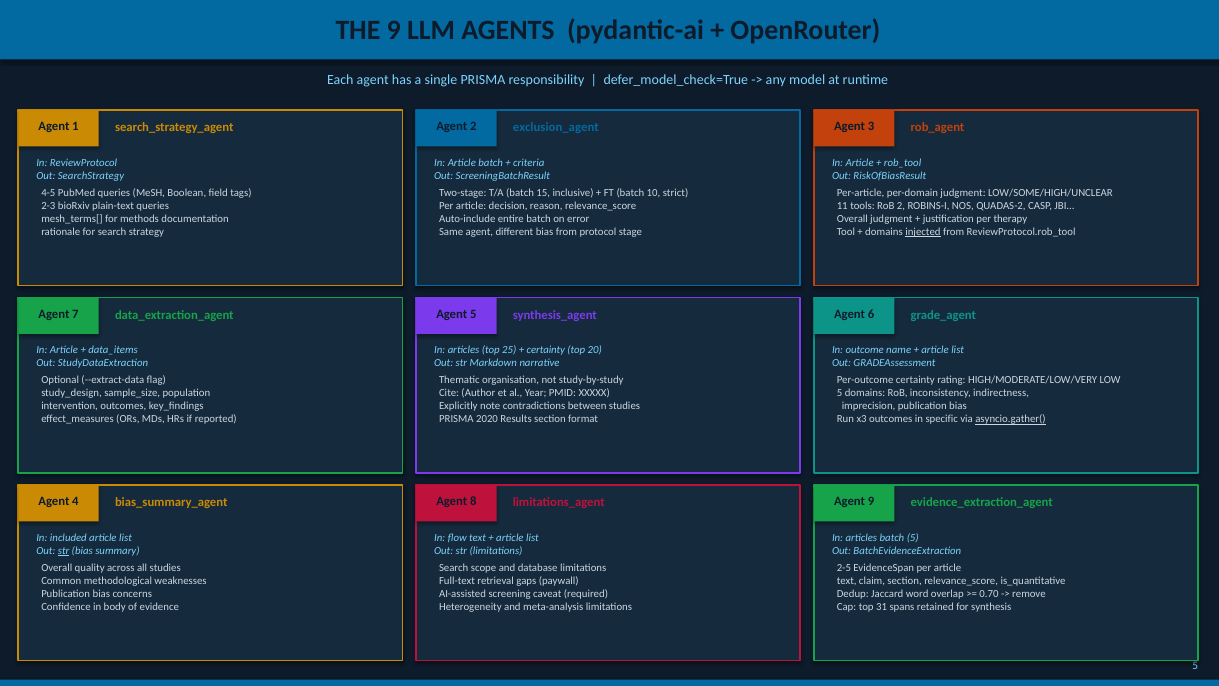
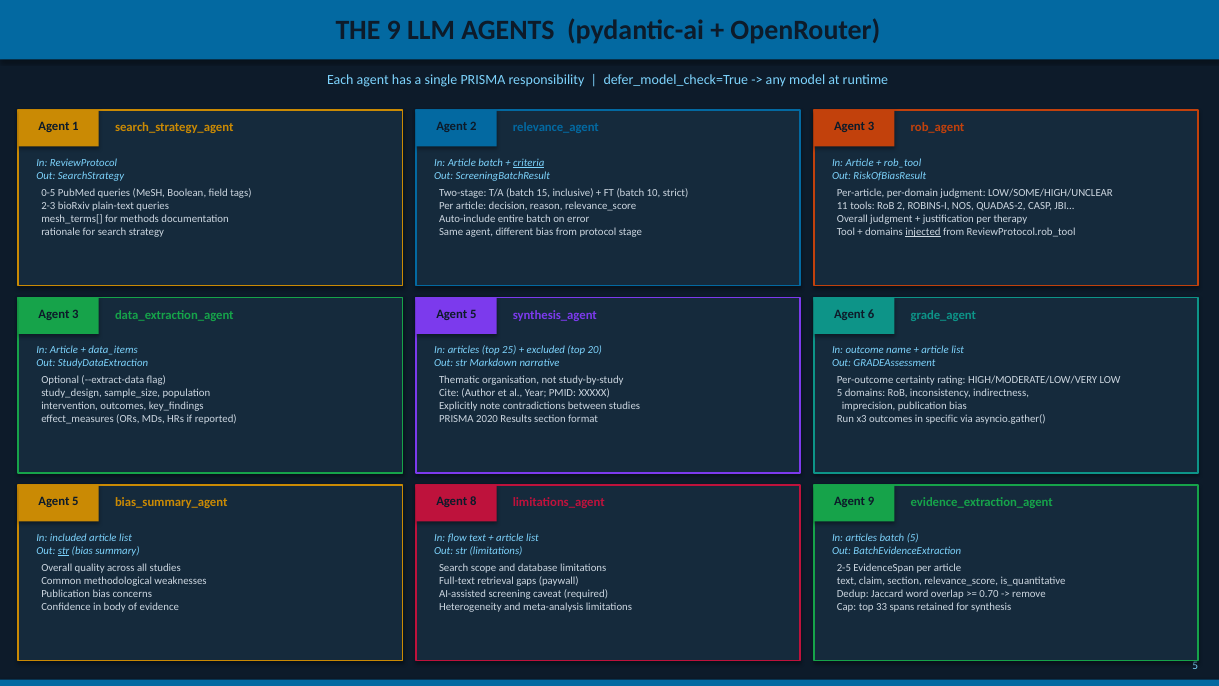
exclusion_agent: exclusion_agent -> relevance_agent (556, 127)
criteria underline: none -> present (529, 163)
4-5: 4-5 -> 0-5 (48, 193)
7: 7 -> 3 (75, 314)
certainty: certainty -> excluded (546, 350)
asyncio.gather( underline: present -> none (1010, 419)
4: 4 -> 5 (75, 501)
31: 31 -> 33 (882, 607)
